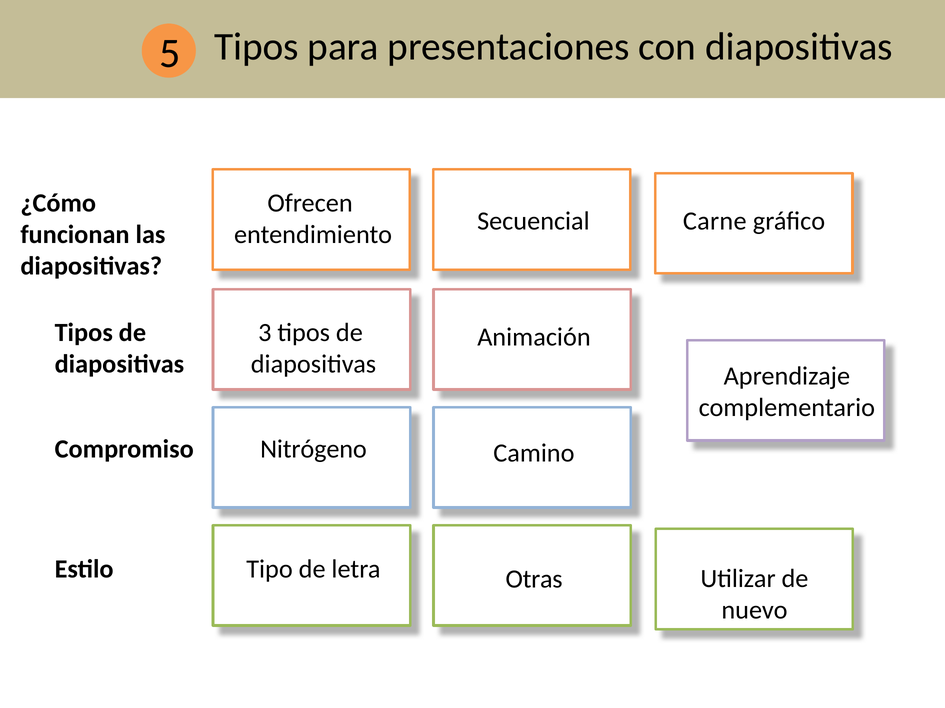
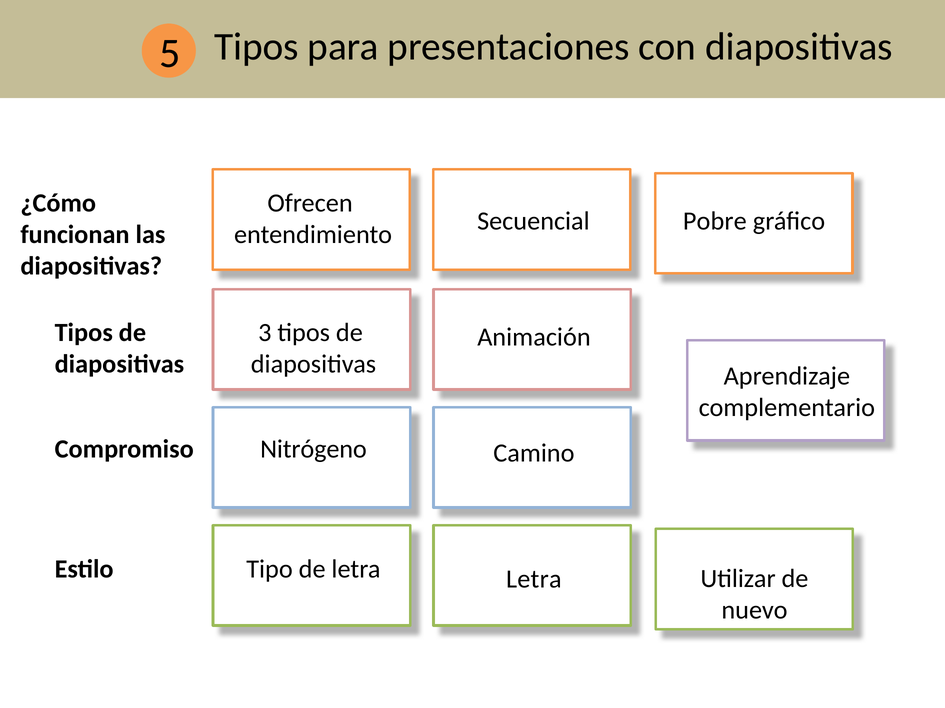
Carne: Carne -> Pobre (715, 221)
letra Otras: Otras -> Letra (534, 579)
